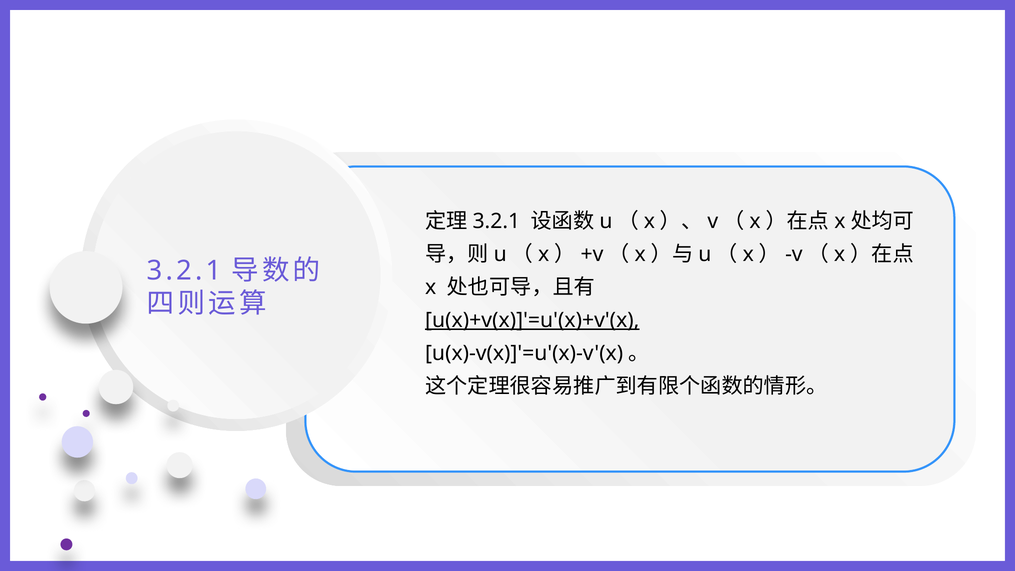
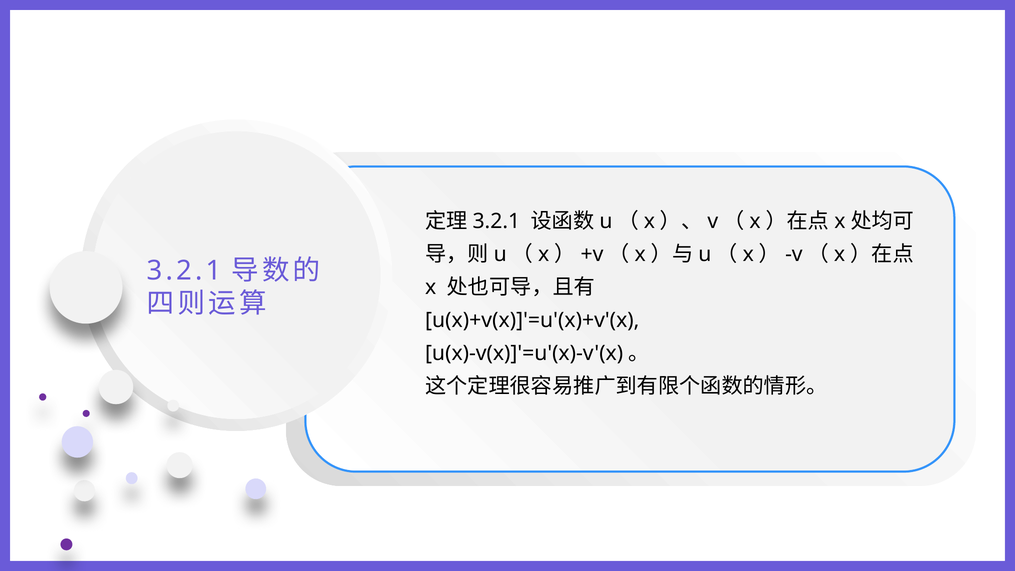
u(x)+v(x)]'=u'(x)+v'(x underline: present -> none (532, 320)
